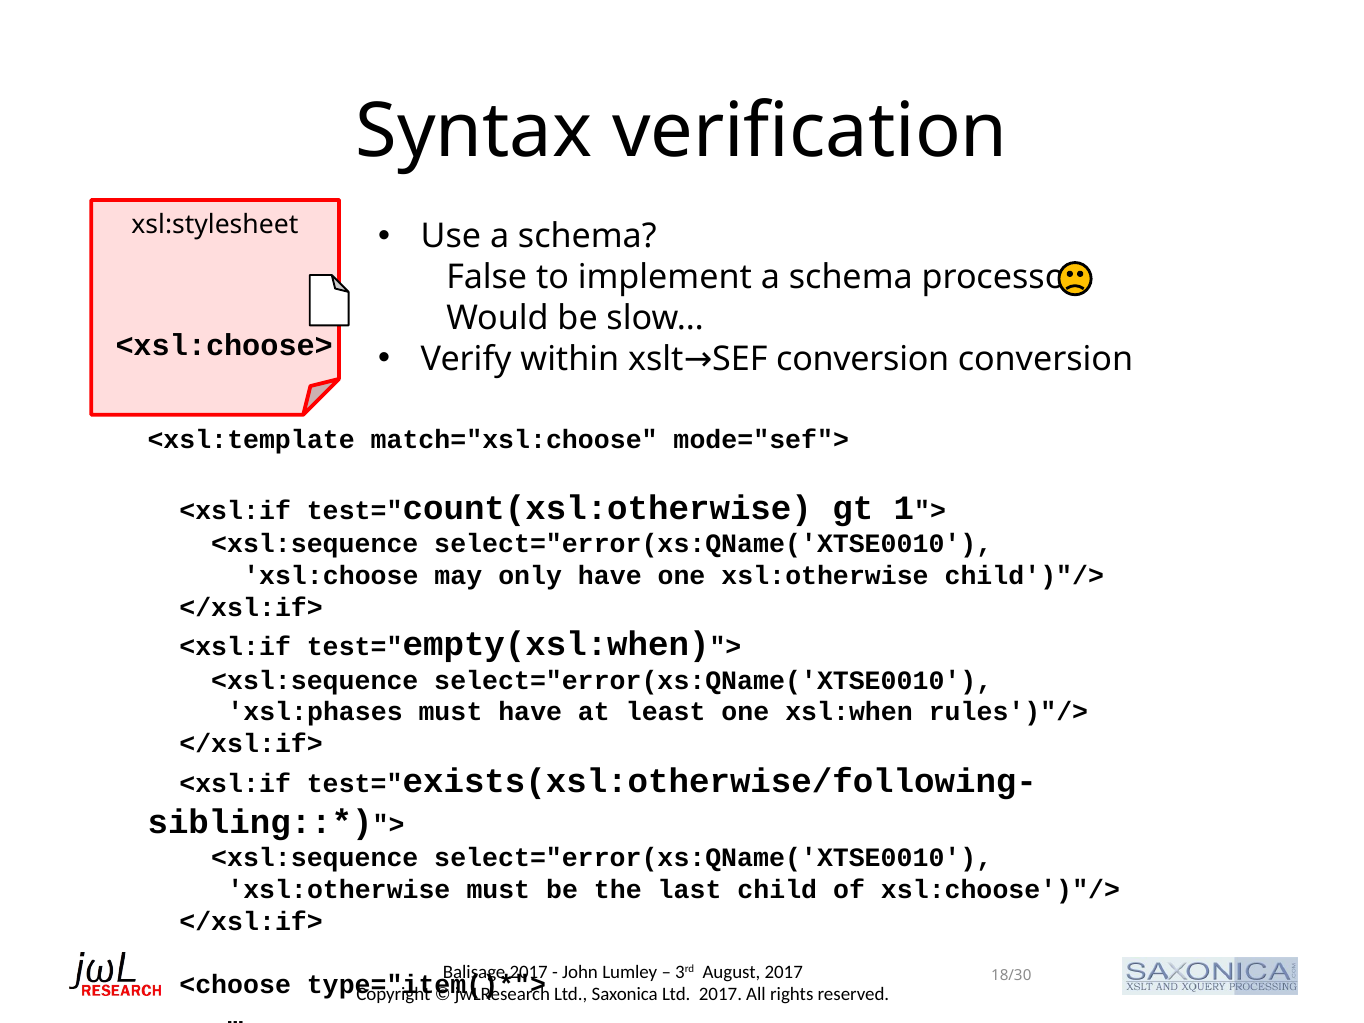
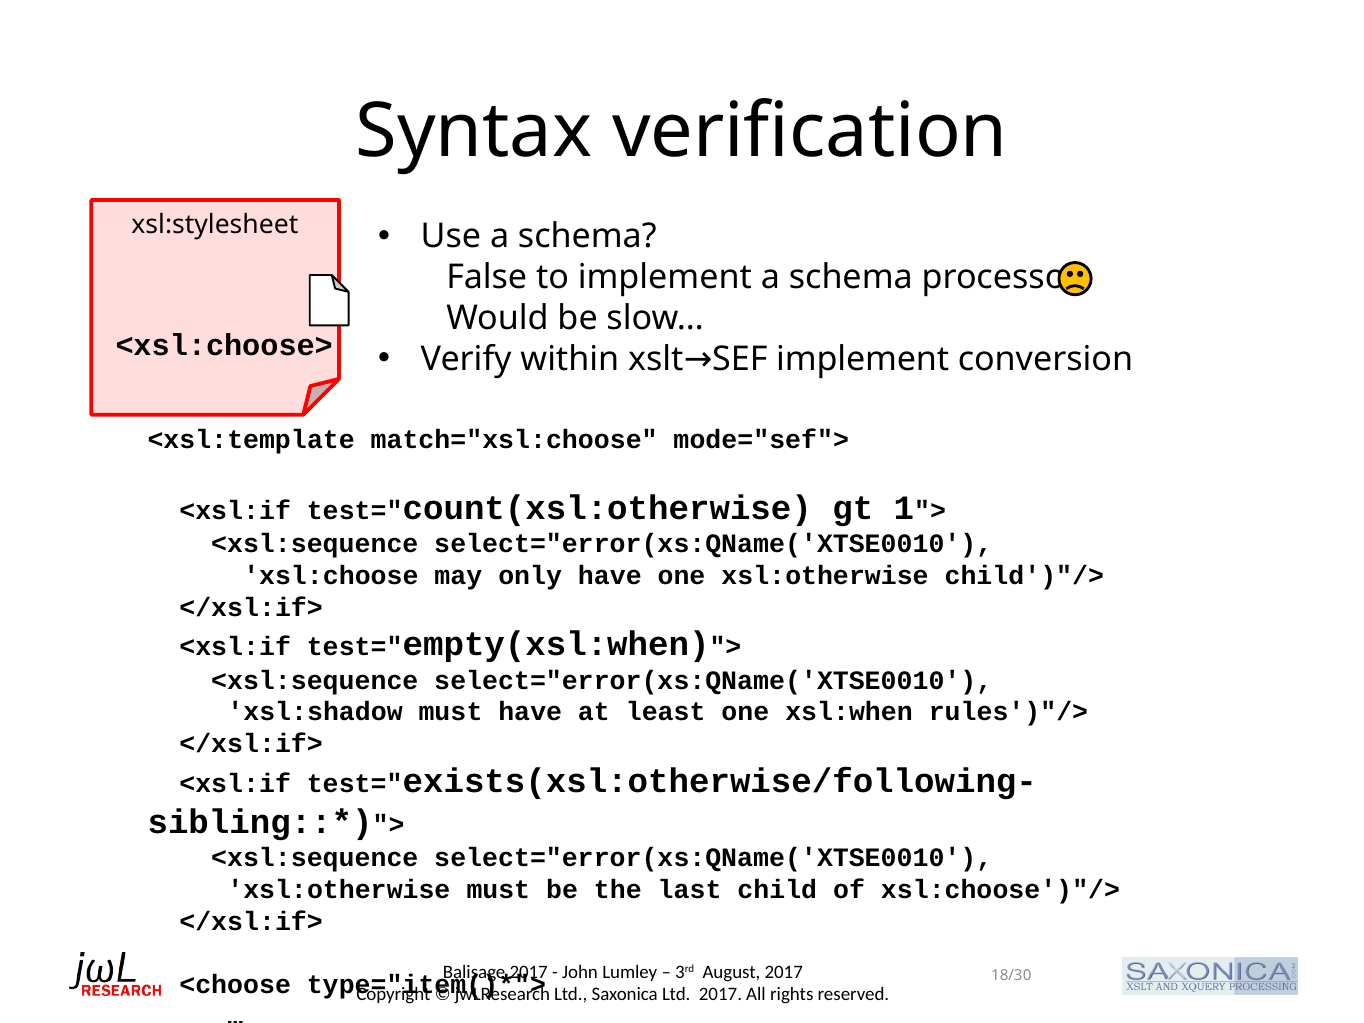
conversion: conversion -> implement (863, 359)
xsl:phases: xsl:phases -> xsl:shadow (315, 712)
